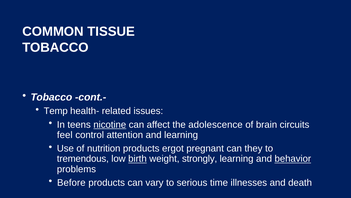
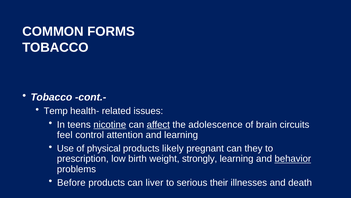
TISSUE: TISSUE -> FORMS (111, 32)
affect underline: none -> present (158, 124)
nutrition: nutrition -> physical (104, 148)
ergot: ergot -> likely (173, 148)
tremendous: tremendous -> prescription (83, 158)
birth underline: present -> none (137, 158)
vary: vary -> liver (154, 182)
time: time -> their (219, 182)
